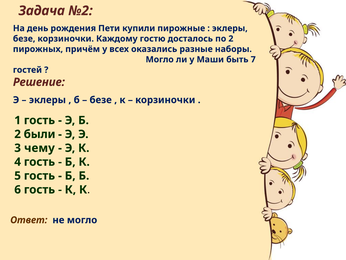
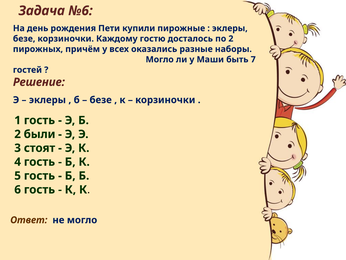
№2: №2 -> №6 (81, 11)
чему: чему -> стоят (40, 148)
